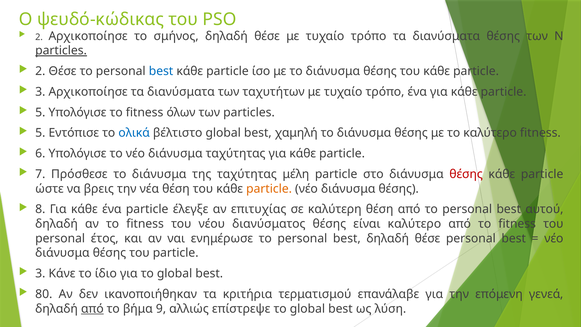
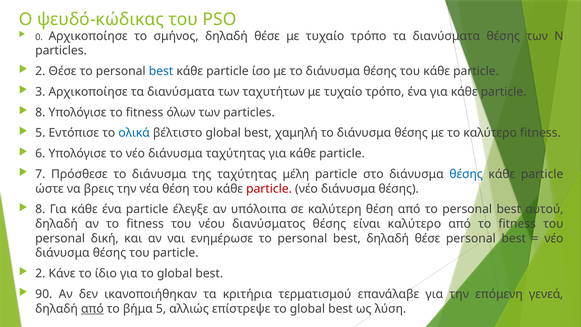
2: 2 -> 0 (39, 37)
particles underline: present -> none (61, 51)
5: 5 -> 8 (40, 112)
θέσης colour: red -> blue (466, 174)
particle colour: orange -> red (269, 189)
επιτυχίας: επιτυχίας -> υπόλοιπα (259, 209)
έτος: έτος -> δική (105, 238)
3: 3 -> 2 (40, 273)
80: 80 -> 90 (44, 294)
βήμα 9: 9 -> 5 (161, 309)
